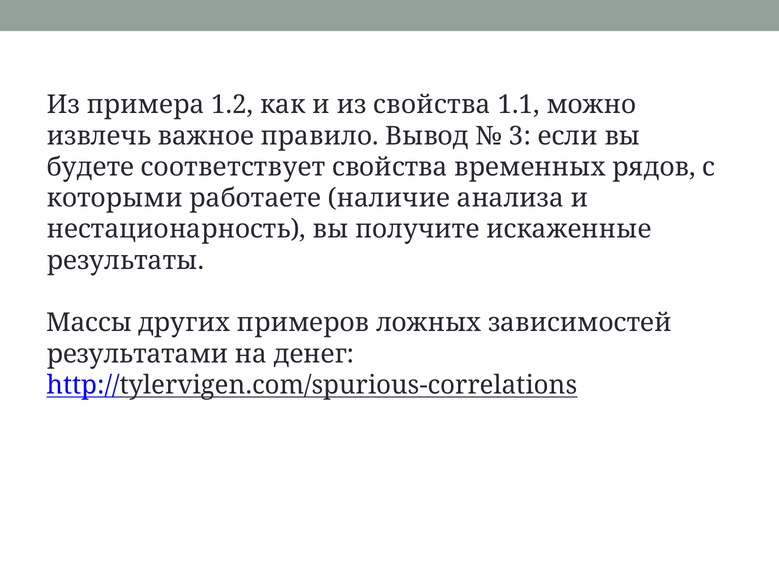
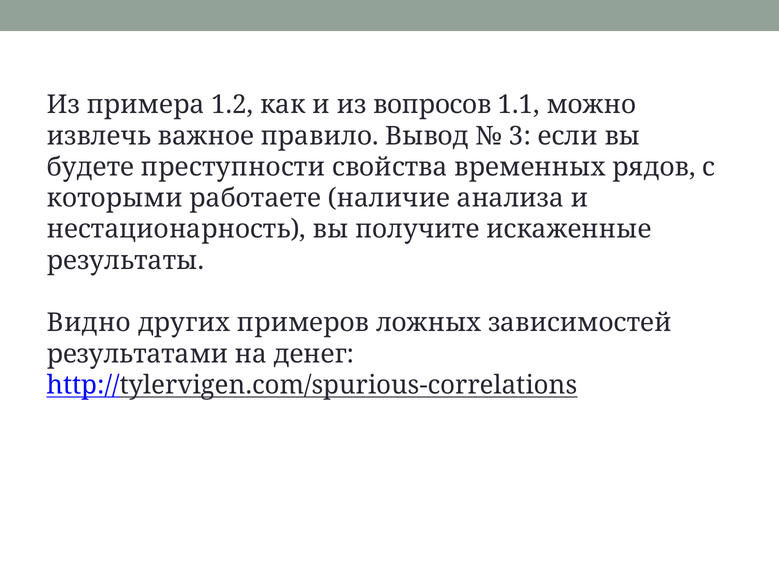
из свойства: свойства -> вопросов (432, 105)
соответствует: соответствует -> преступности (233, 167)
Массы: Массы -> Видно (89, 323)
